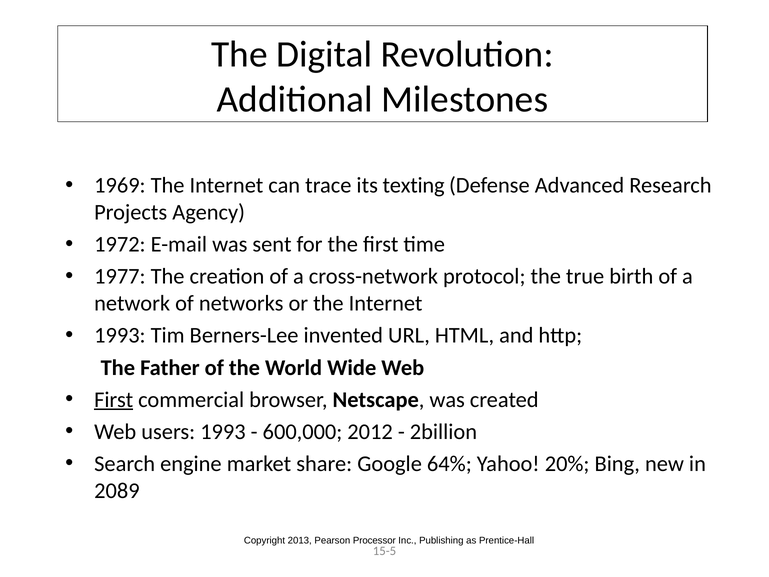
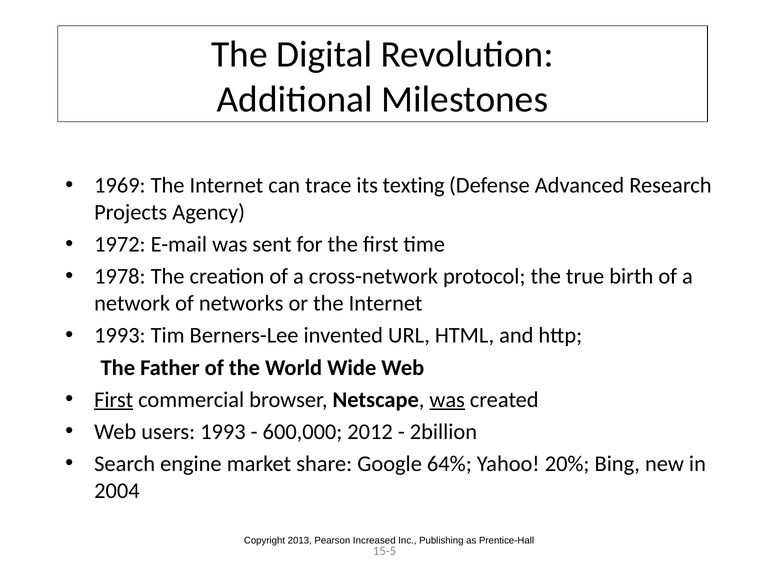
1977: 1977 -> 1978 (120, 276)
was underline: none -> present (447, 399)
2089: 2089 -> 2004 (117, 490)
Processor: Processor -> Increased (374, 540)
